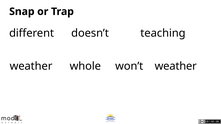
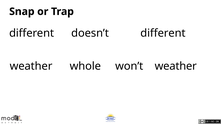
doesn’t teaching: teaching -> different (163, 33)
